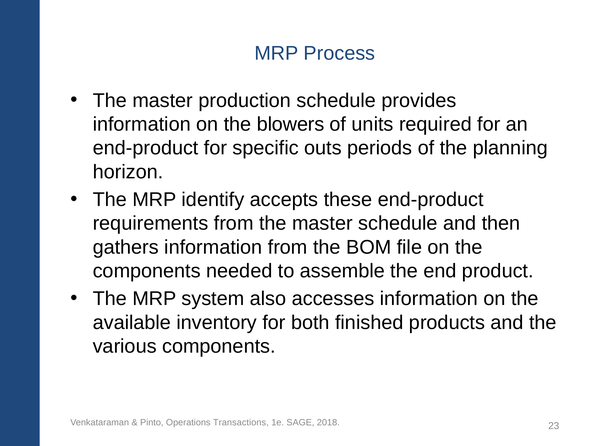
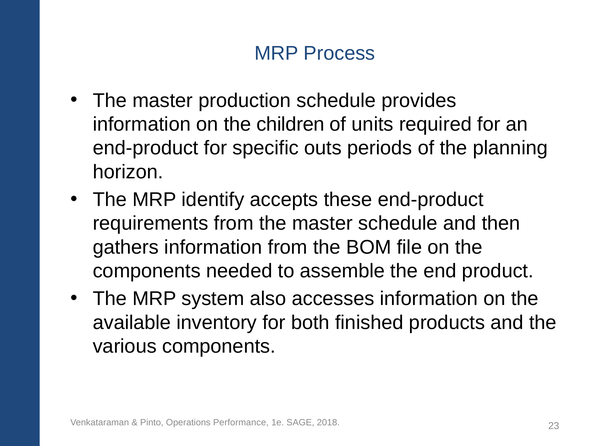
blowers: blowers -> children (291, 124)
Transactions: Transactions -> Performance (241, 423)
